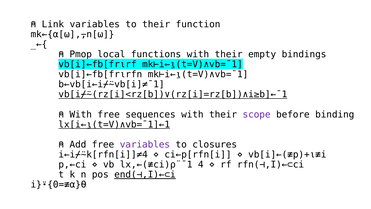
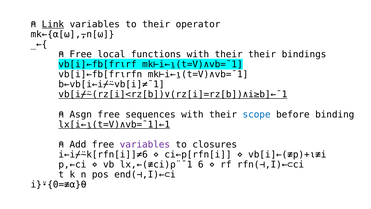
Link underline: none -> present (53, 24)
function: function -> operator (198, 24)
Pmop: Pmop -> Free (81, 54)
their empty: empty -> their (262, 54)
With: With -> Asgn (81, 114)
scope colour: purple -> blue (257, 114)
i←i⌿⍨k[rfn[i]]≠4: i←i⌿⍨k[rfn[i]]≠4 -> i←i⌿⍨k[rfn[i]]≠6 (103, 154)
4: 4 -> 6 (201, 164)
end(⊣,I)←⊂i underline: present -> none (145, 174)
